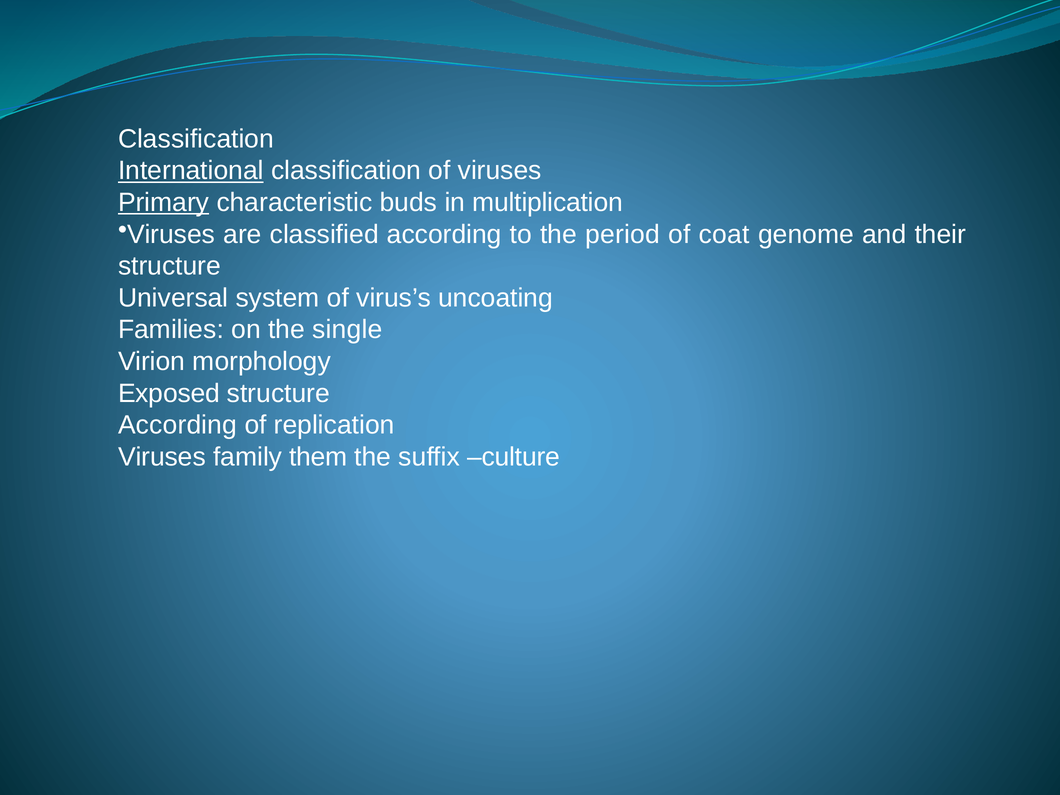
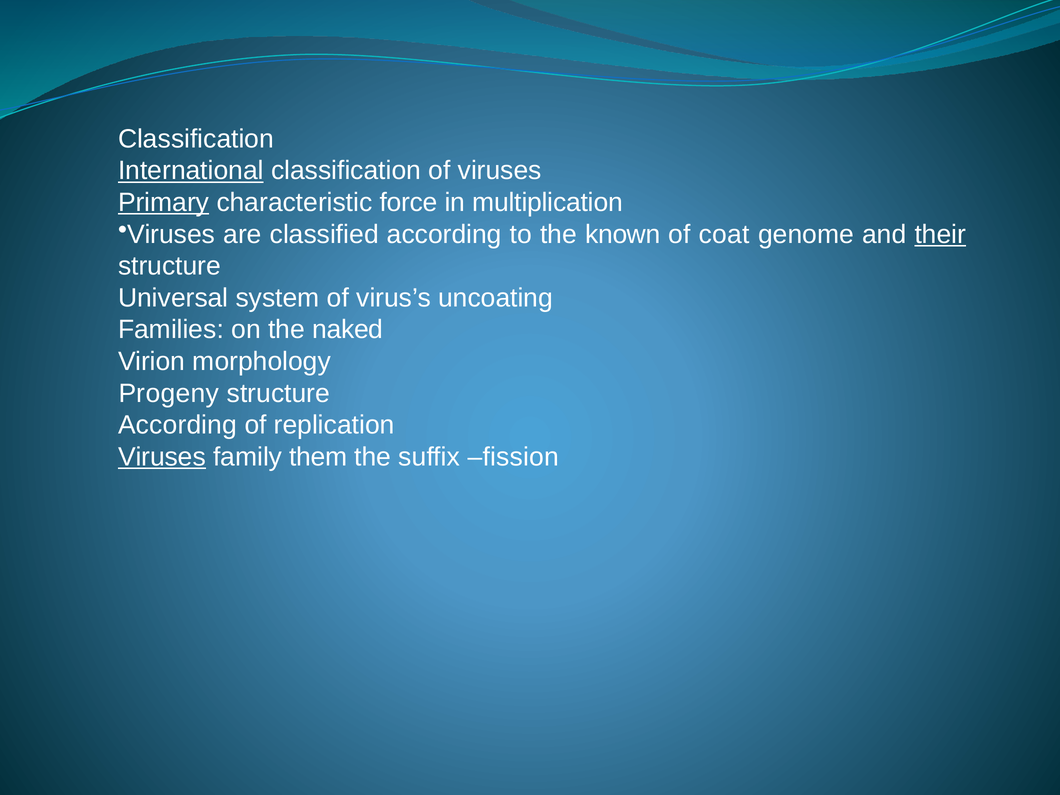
buds: buds -> force (409, 202)
period: period -> known (623, 234)
their underline: none -> present (940, 234)
single: single -> naked (348, 330)
Exposed: Exposed -> Progeny (169, 393)
Viruses underline: none -> present (162, 457)
culture: culture -> fission (513, 457)
